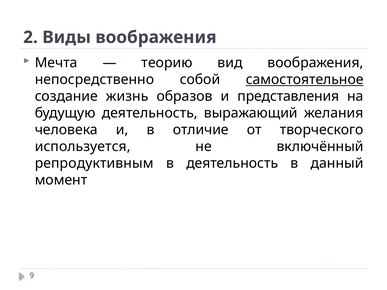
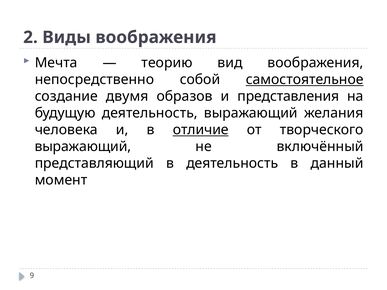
жизнь: жизнь -> двумя (127, 96)
отличие underline: none -> present (201, 130)
используется: используется -> выражающий (83, 147)
репродуктивным: репродуктивным -> представляющий (94, 163)
